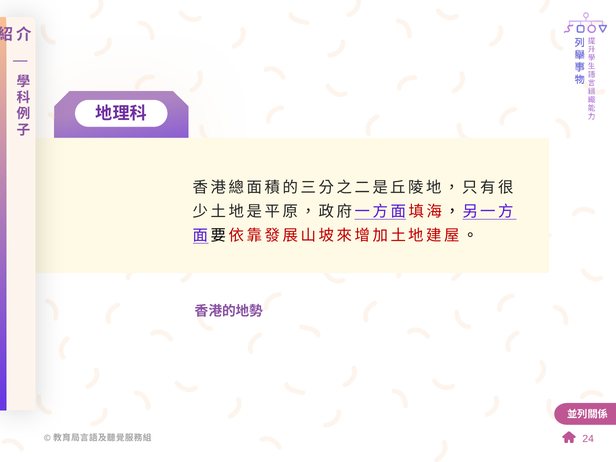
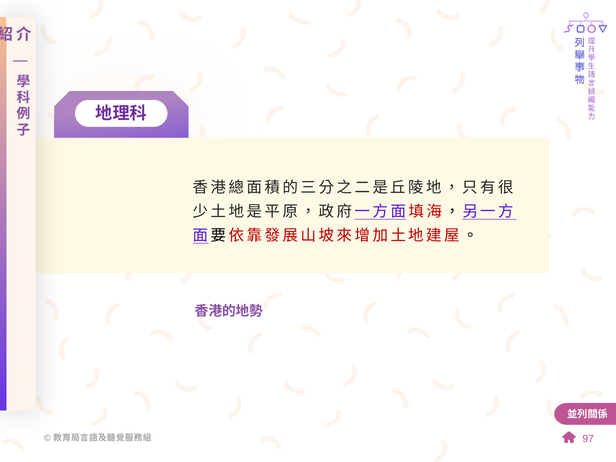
24: 24 -> 97 (588, 439)
